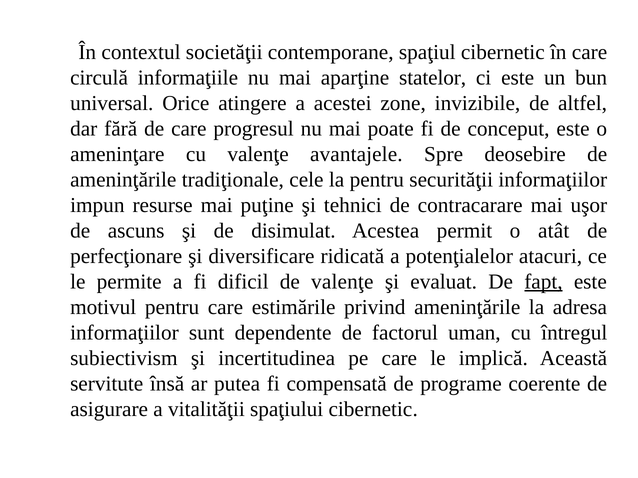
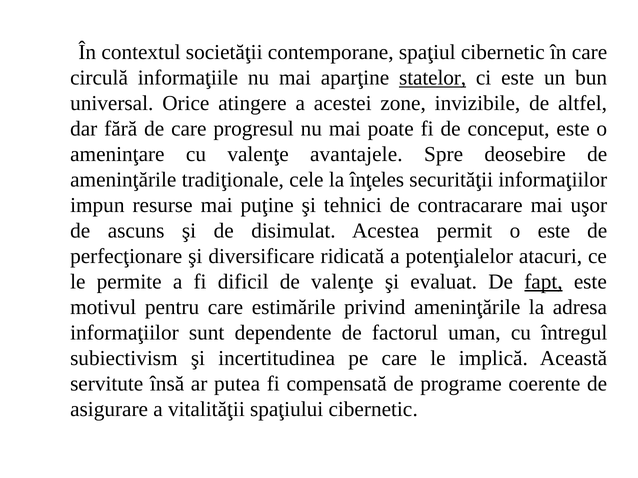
statelor underline: none -> present (433, 78)
la pentru: pentru -> înţeles (377, 180)
o atât: atât -> este (554, 231)
